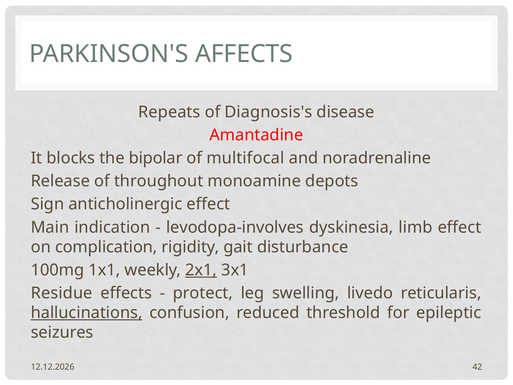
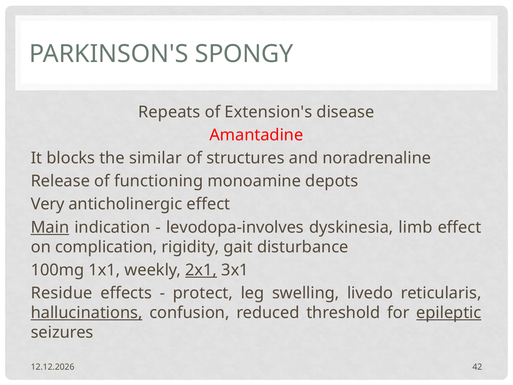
AFFECTS: AFFECTS -> SPONGY (244, 54)
Diagnosis's: Diagnosis's -> Extension's (268, 112)
bipolar: bipolar -> similar (156, 158)
multifocal: multifocal -> structures (245, 158)
throughout: throughout -> functioning (159, 181)
Sign: Sign -> Very (48, 204)
Main underline: none -> present (50, 227)
epileptic underline: none -> present (449, 313)
